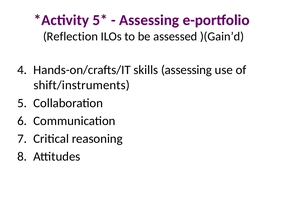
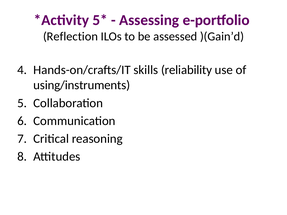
skills assessing: assessing -> reliability (187, 70)
shift/instruments: shift/instruments -> using/instruments (82, 85)
